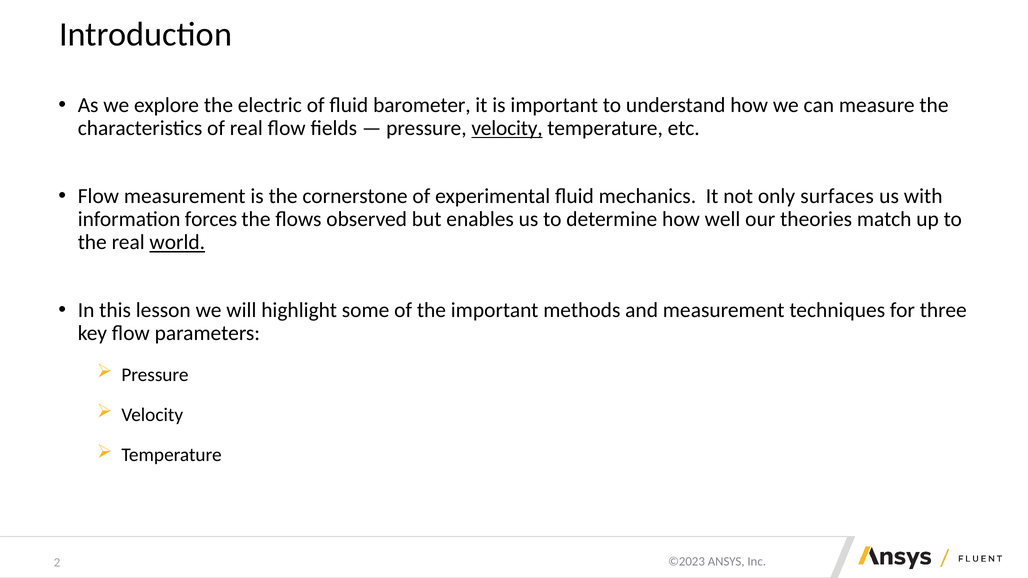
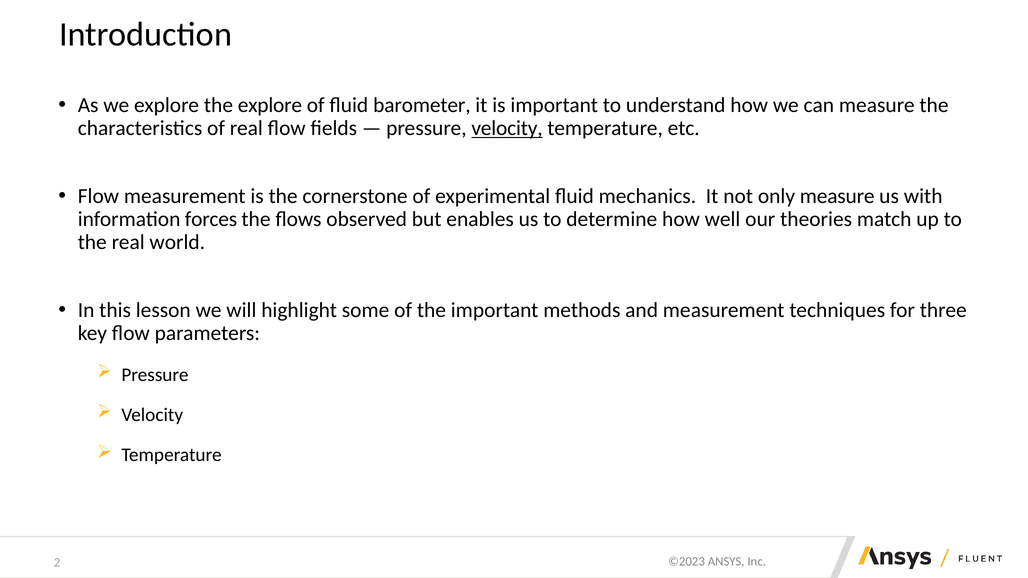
the electric: electric -> explore (270, 105)
only surfaces: surfaces -> measure (837, 196)
world underline: present -> none (177, 242)
